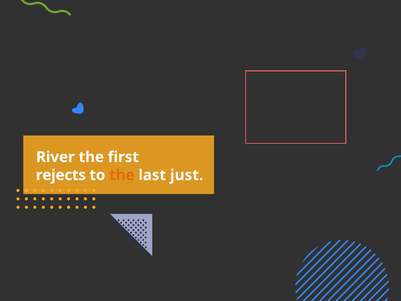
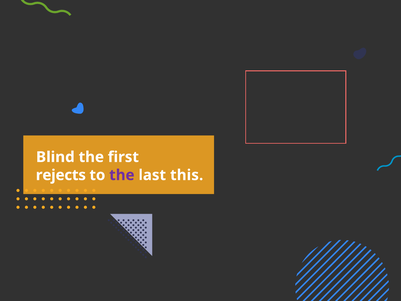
River: River -> Blind (55, 157)
the colour: orange -> purple (122, 175)
just: just -> this (187, 175)
